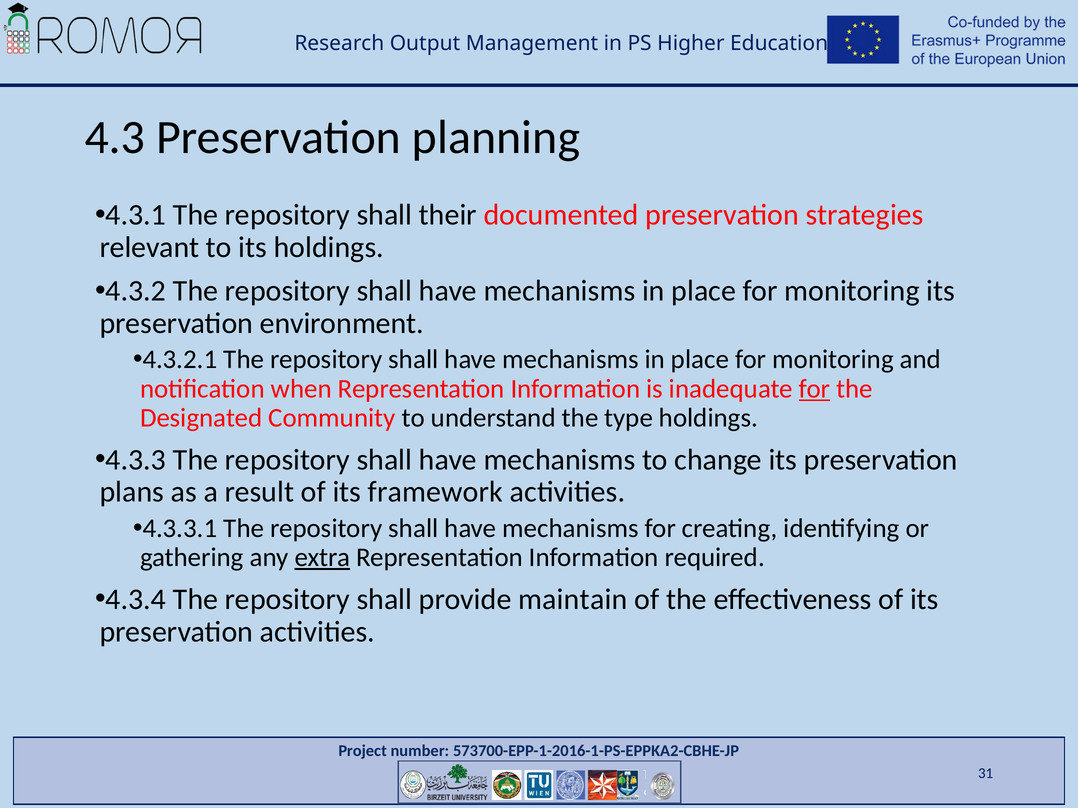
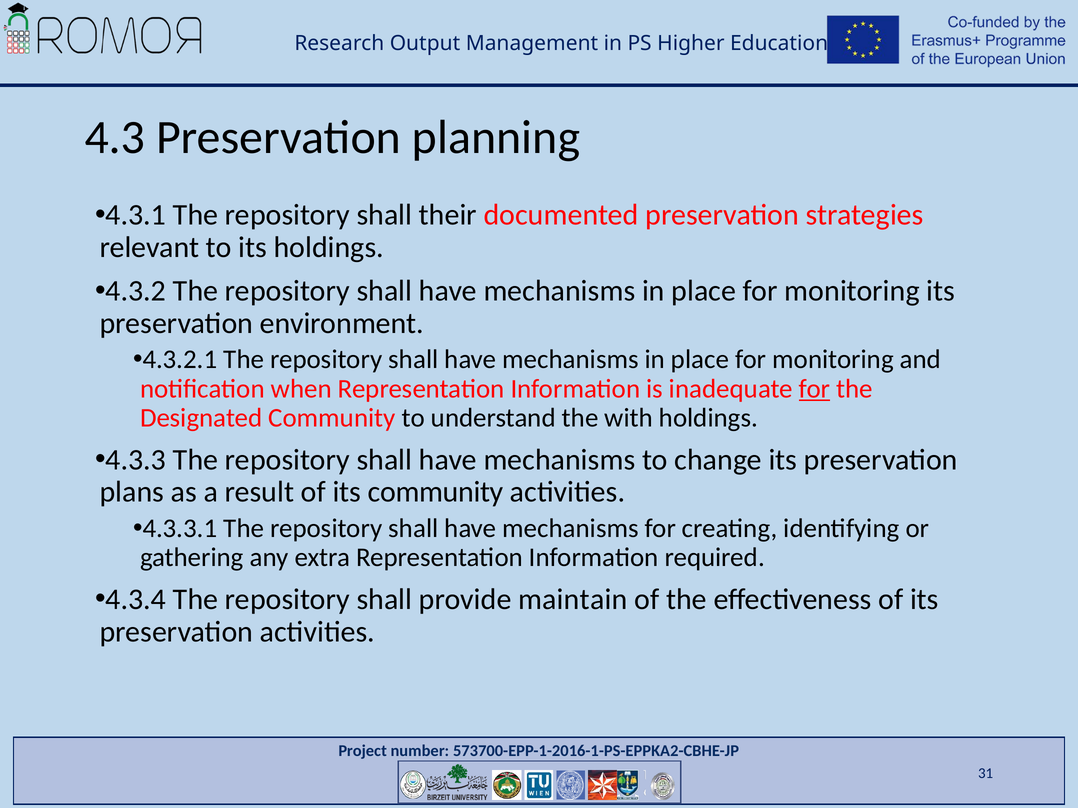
type: type -> with (629, 418)
its framework: framework -> community (436, 492)
extra underline: present -> none (322, 558)
